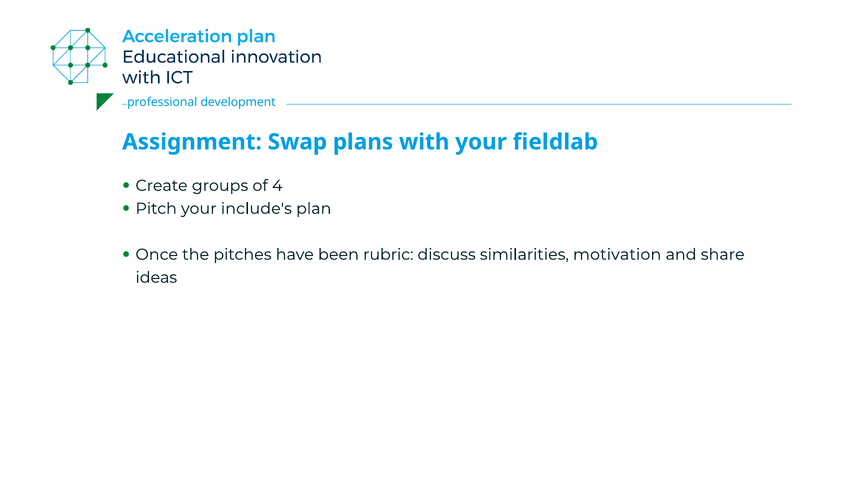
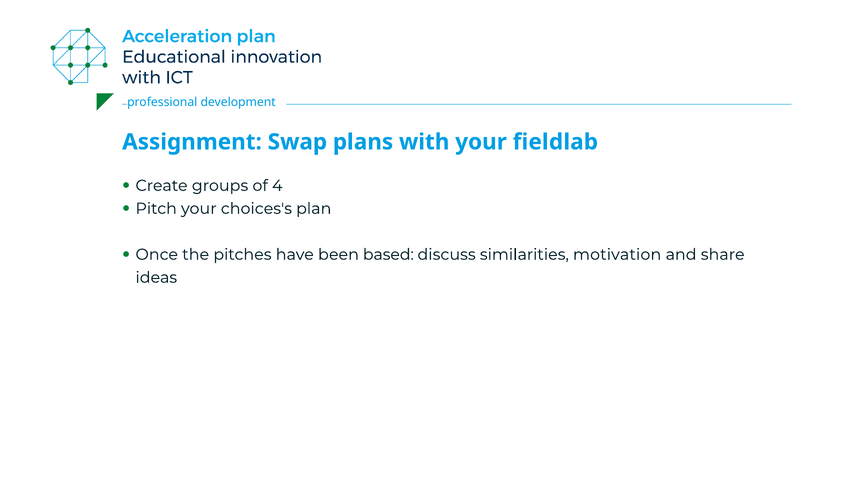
include's: include's -> choices's (256, 209)
rubric: rubric -> based (388, 255)
